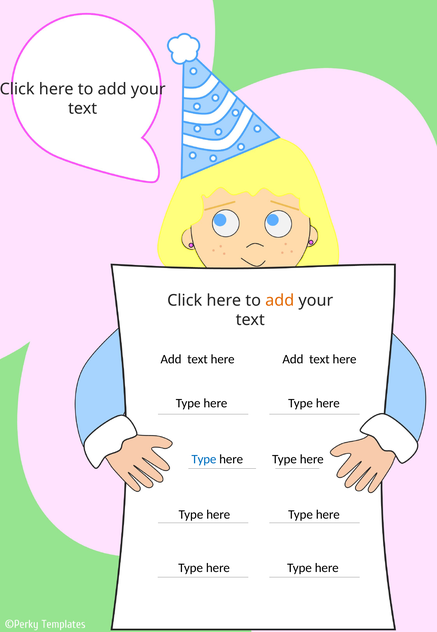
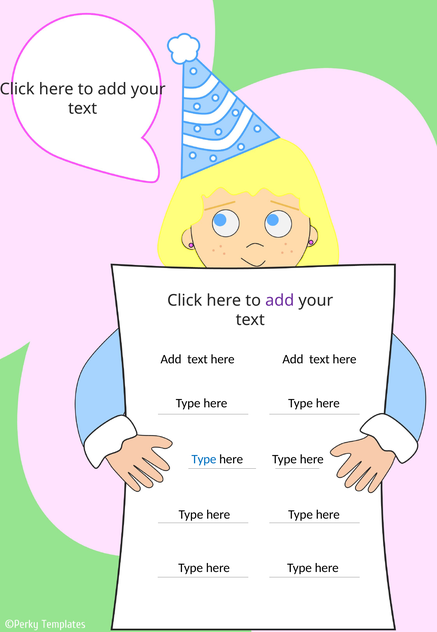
add colour: orange -> purple (280, 300)
